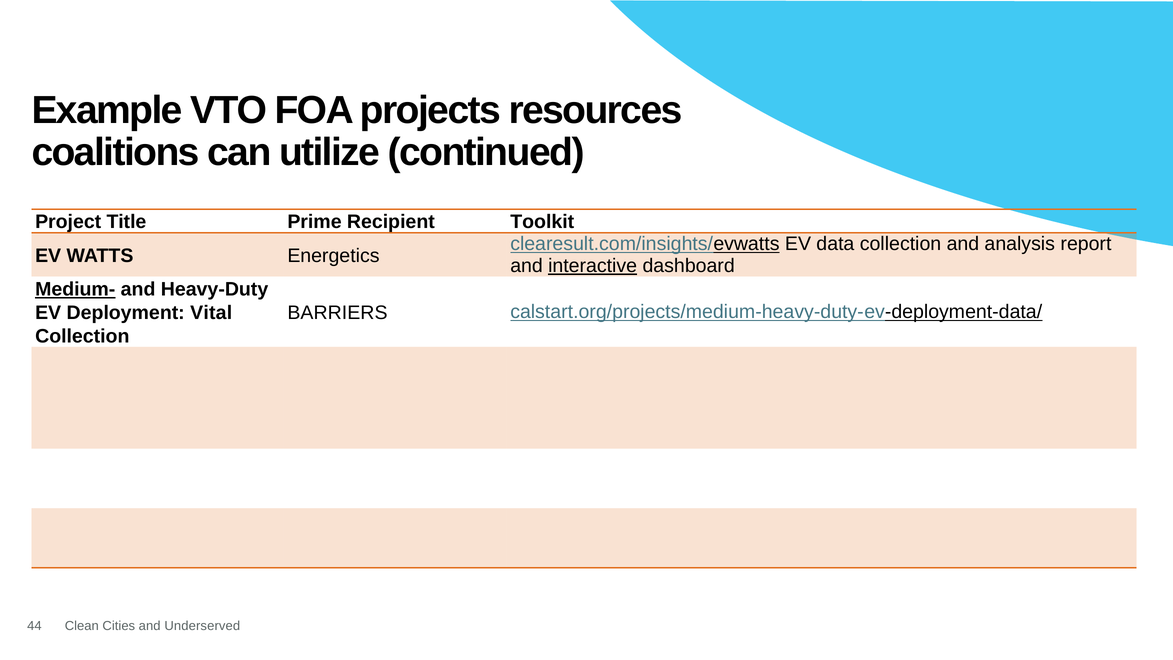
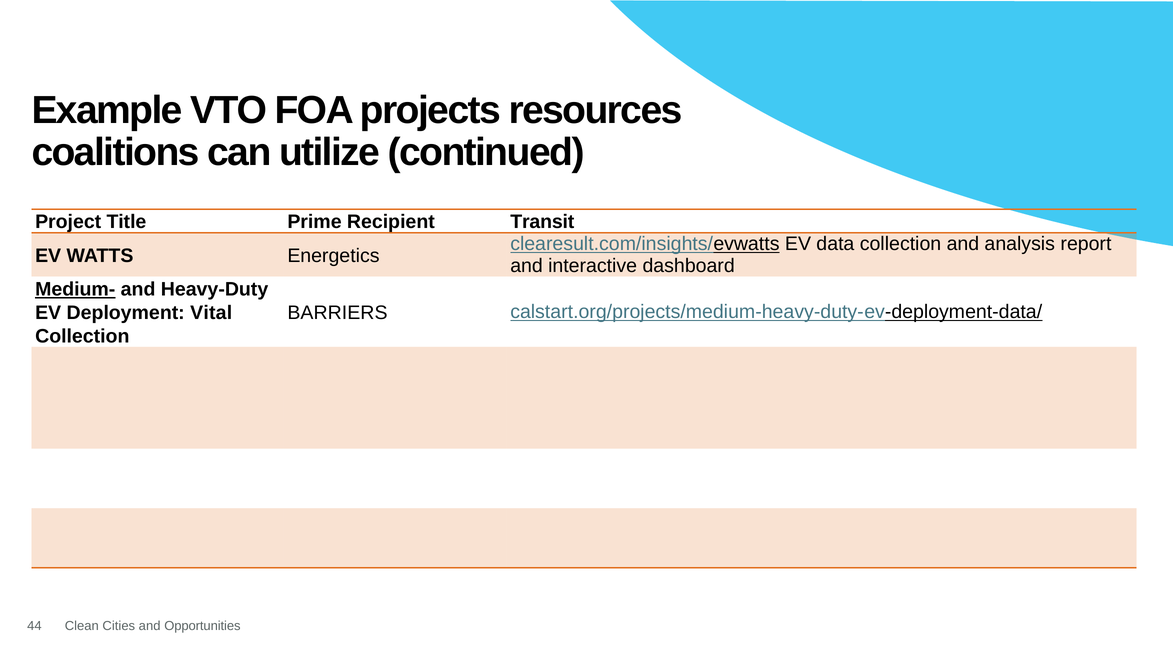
Toolkit: Toolkit -> Transit (542, 222)
interactive underline: present -> none (593, 266)
Underserved: Underserved -> Opportunities (202, 626)
